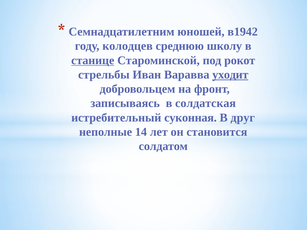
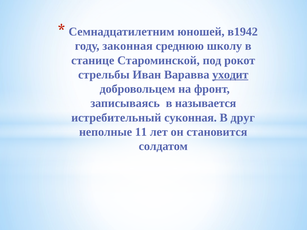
колодцев: колодцев -> законная (128, 46)
станице underline: present -> none (93, 60)
солдатская: солдатская -> называется (206, 103)
14: 14 -> 11 (141, 132)
